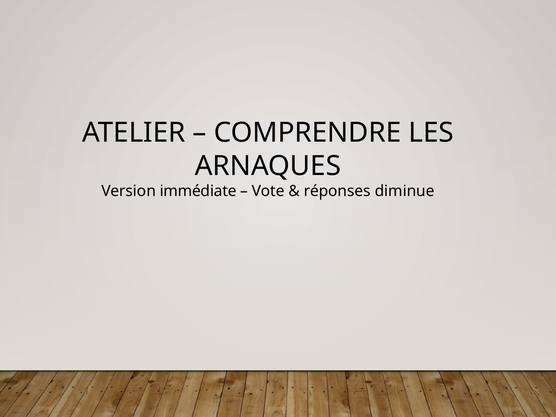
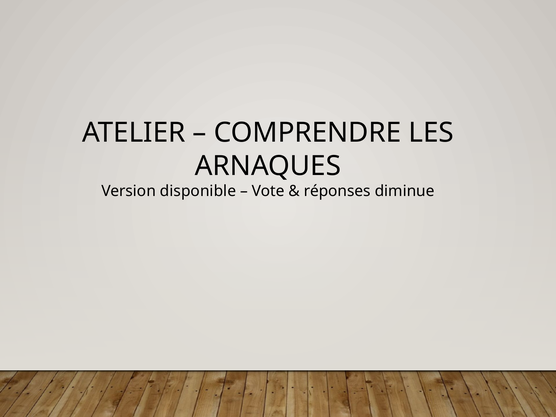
immédiate: immédiate -> disponible (198, 191)
